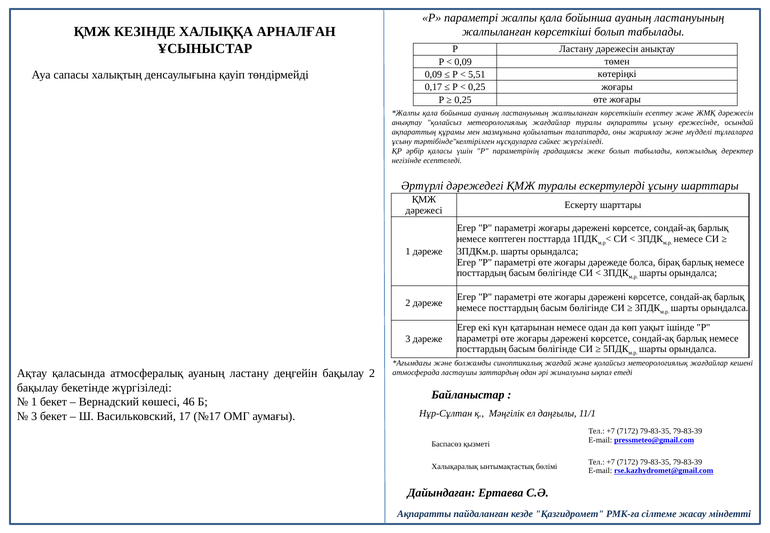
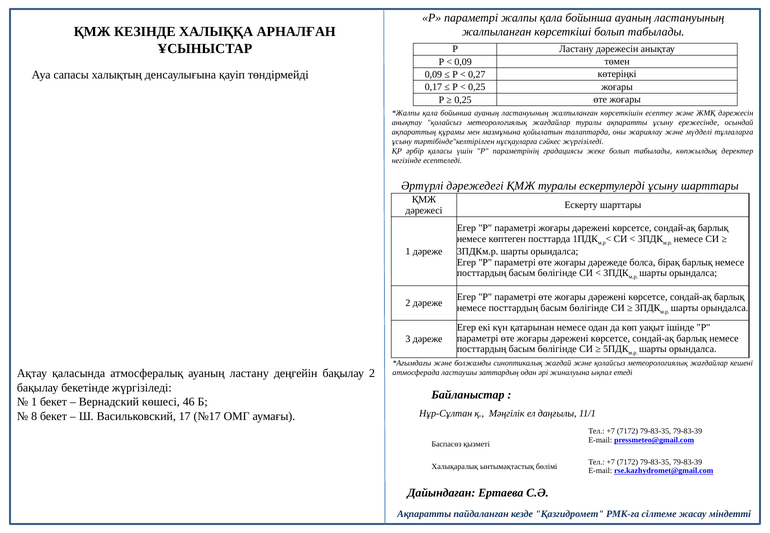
5,51: 5,51 -> 0,27 (477, 74)
3: 3 -> 8 (34, 416)
